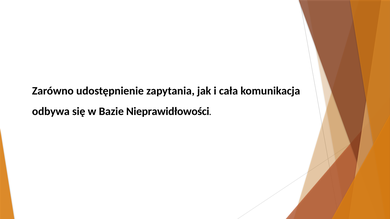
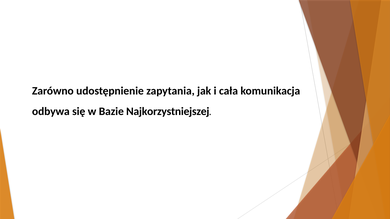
Nieprawidłowości: Nieprawidłowości -> Najkorzystniejszej (168, 112)
